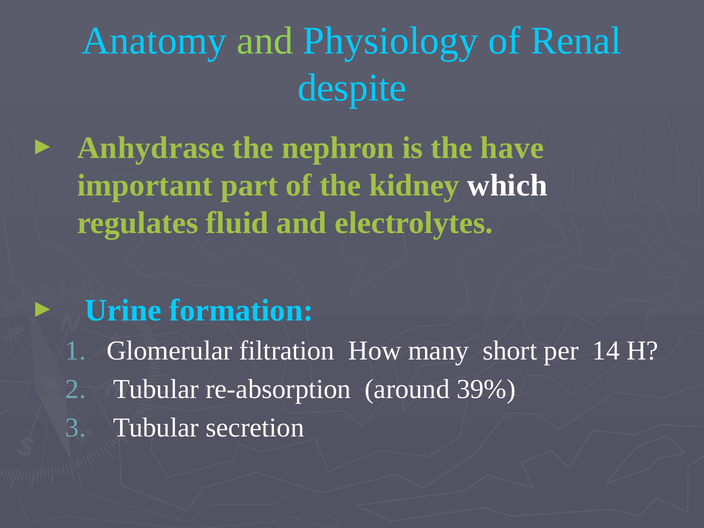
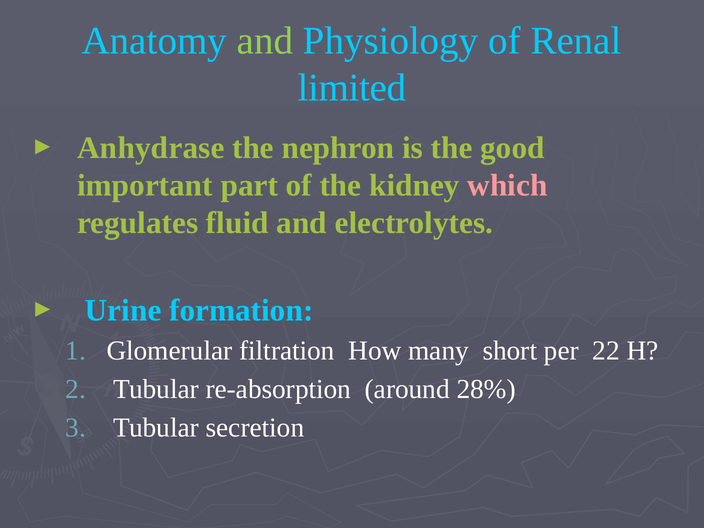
despite: despite -> limited (352, 88)
have: have -> good (512, 148)
which colour: white -> pink (507, 185)
14: 14 -> 22 (606, 351)
39%: 39% -> 28% (486, 389)
